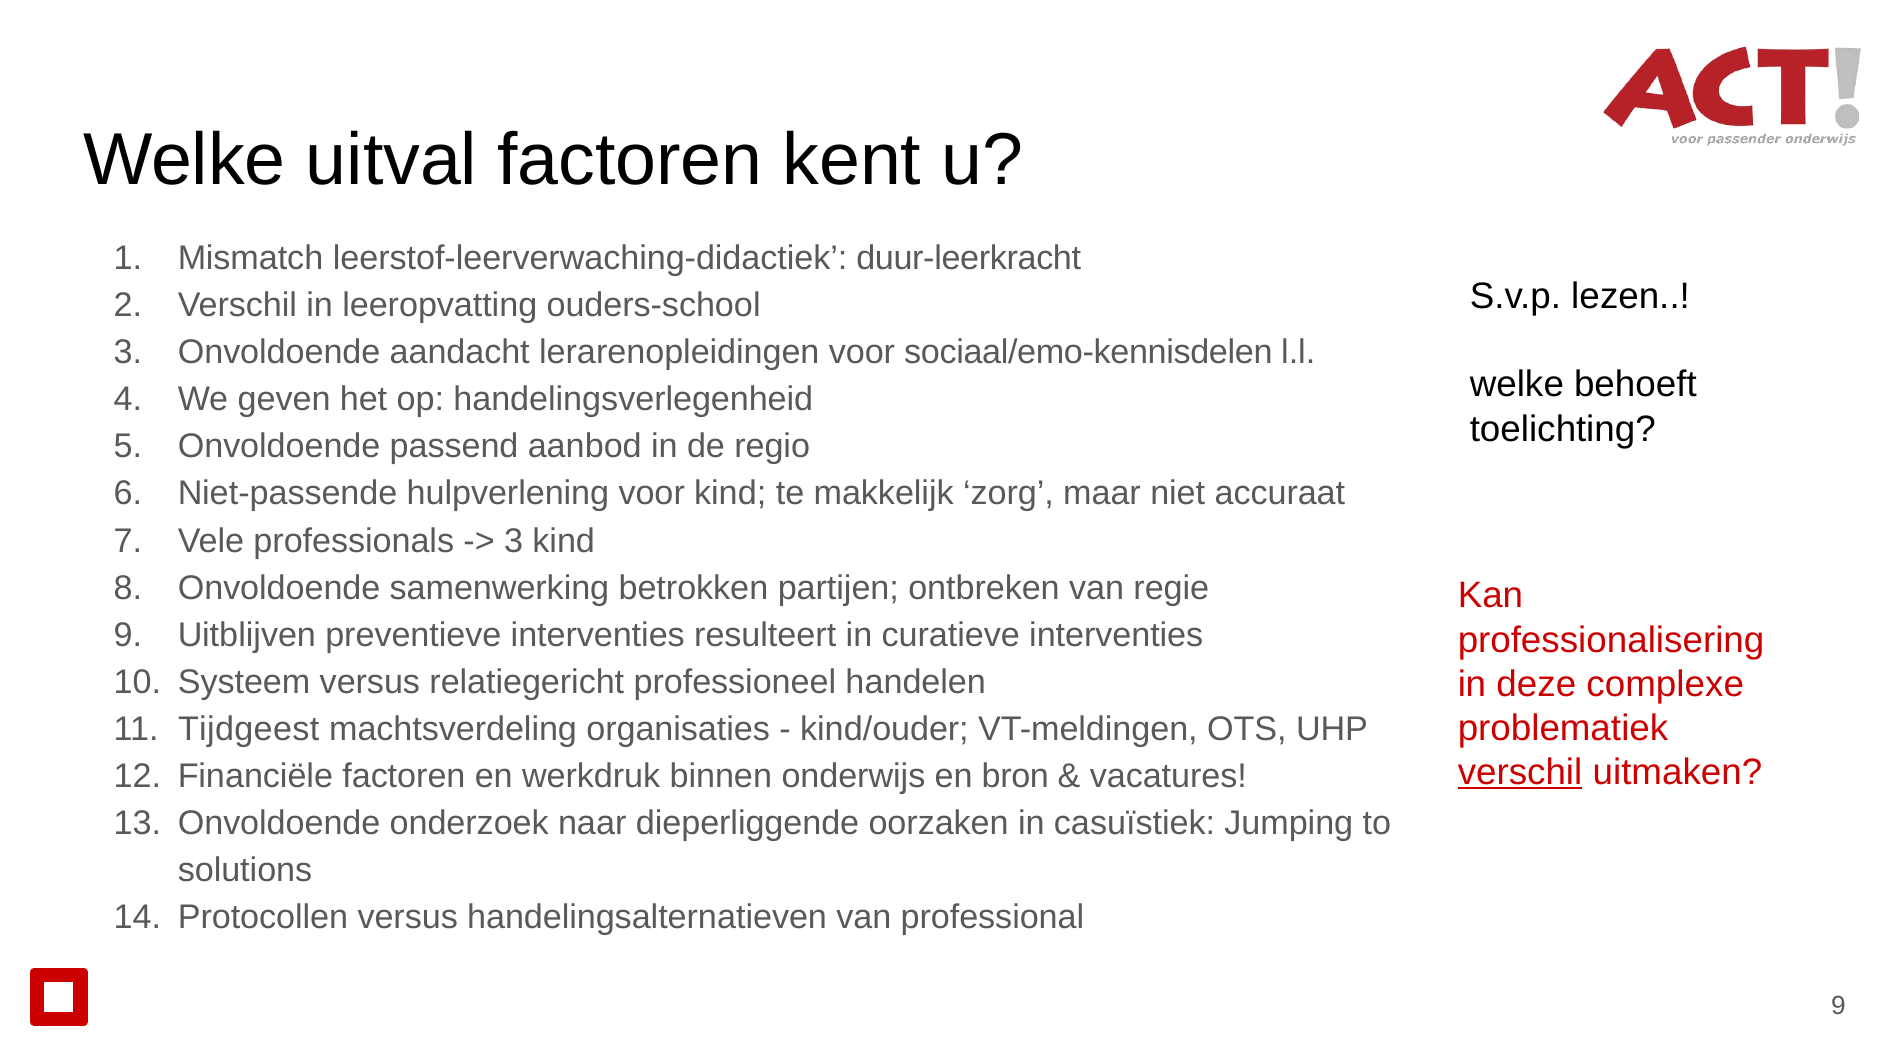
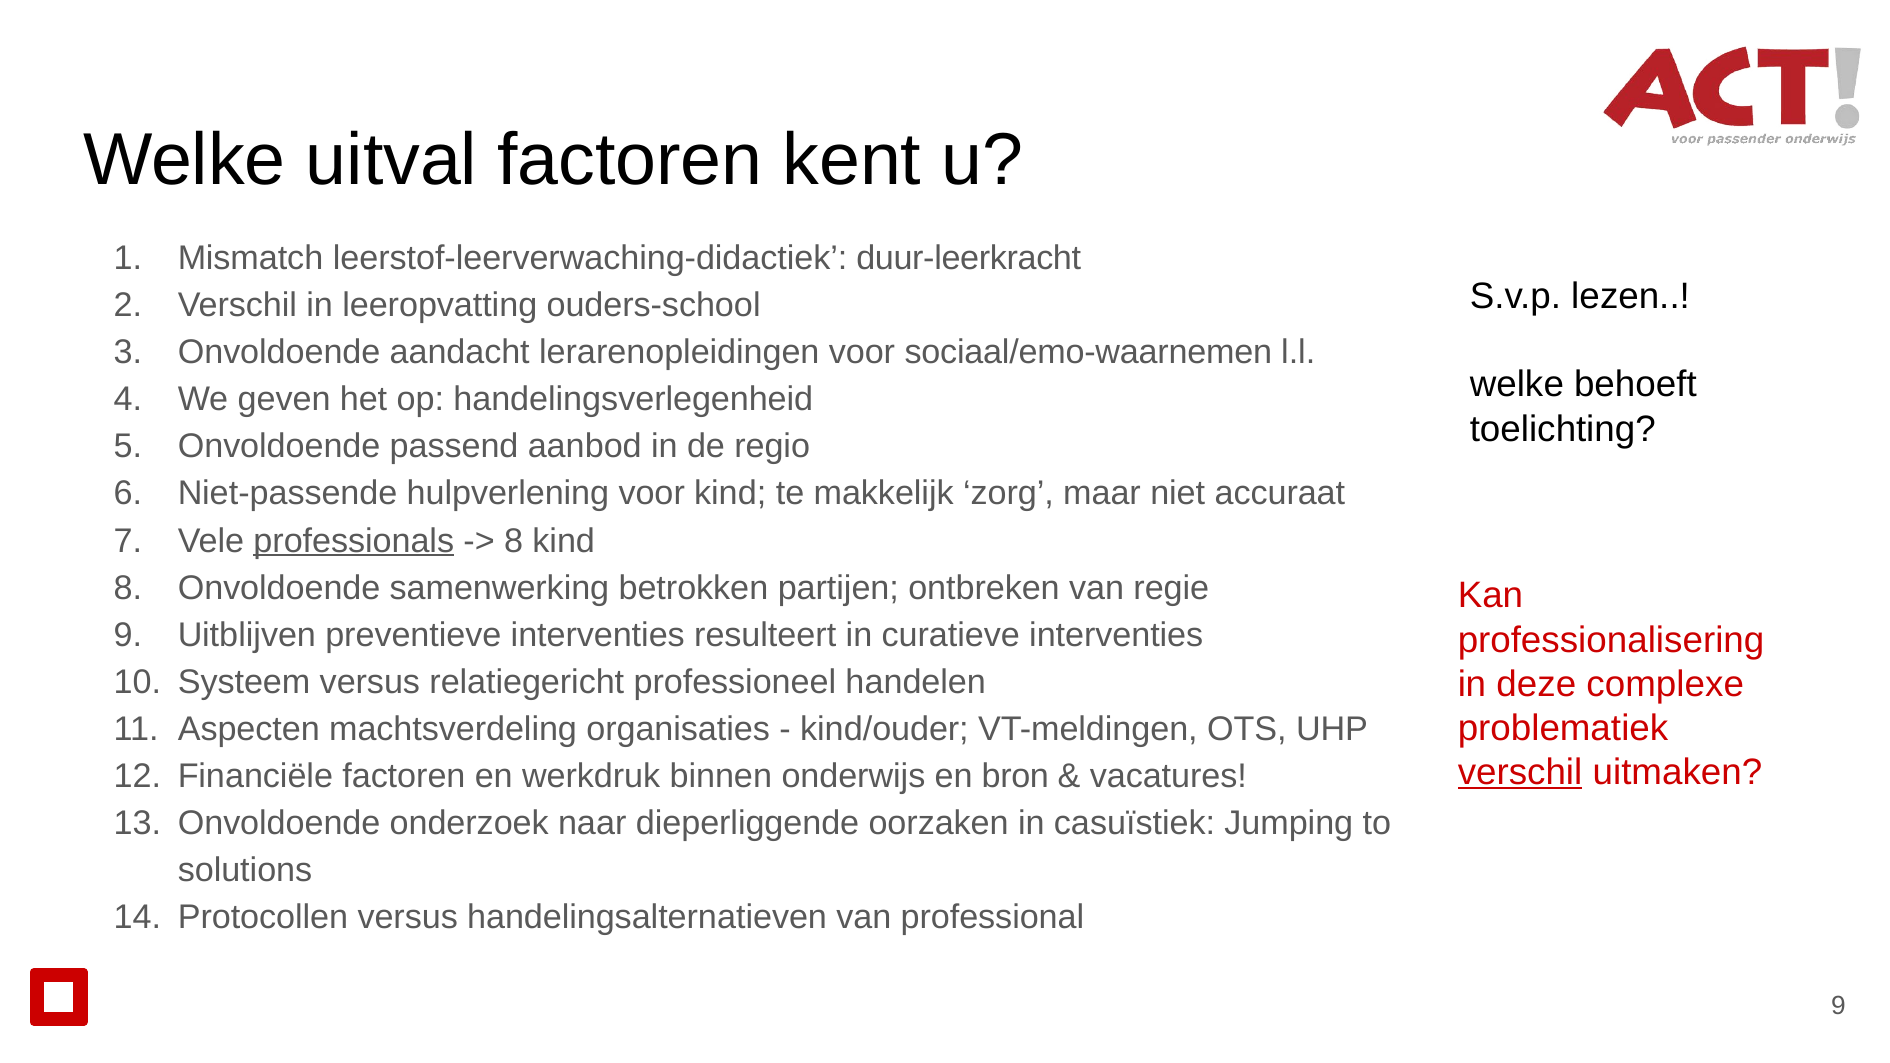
sociaal/emo-kennisdelen: sociaal/emo-kennisdelen -> sociaal/emo-waarnemen (1088, 352)
professionals underline: none -> present (354, 541)
3: 3 -> 8 (514, 541)
Tijdgeest: Tijdgeest -> Aspecten (249, 729)
